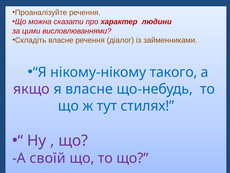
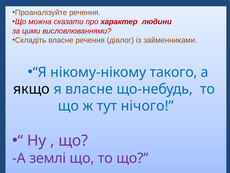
якщо colour: purple -> black (31, 89)
стилях: стилях -> нічого (147, 106)
своїй: своїй -> землі (48, 158)
